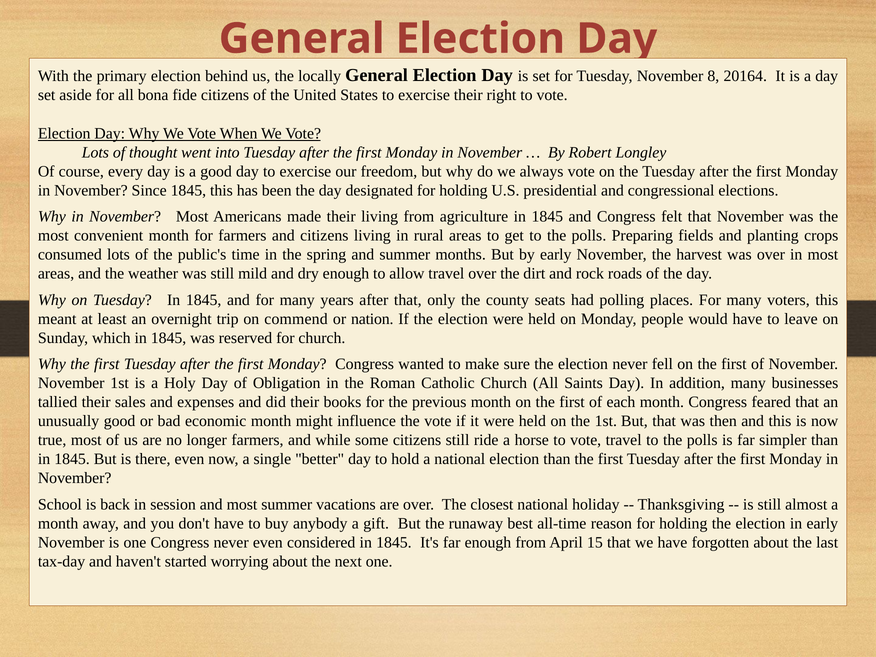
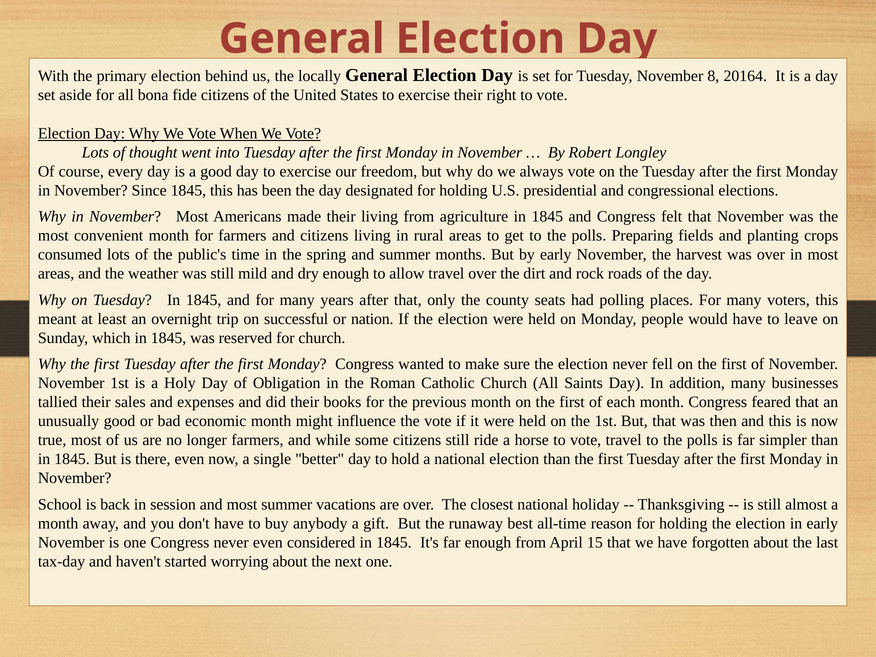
commend: commend -> successful (296, 319)
